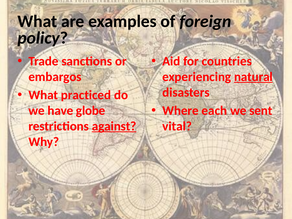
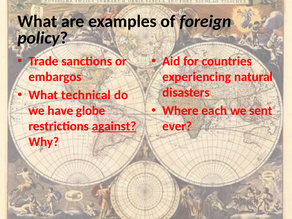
natural underline: present -> none (253, 77)
practiced: practiced -> technical (86, 95)
vital: vital -> ever (177, 126)
